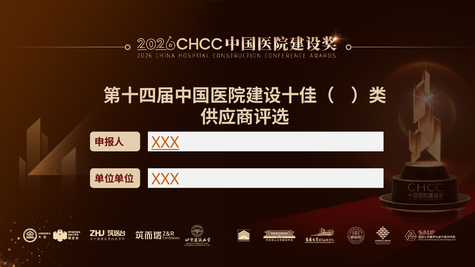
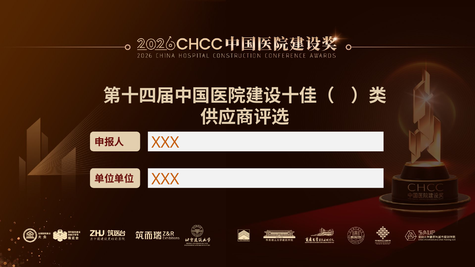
XXX underline: present -> none (165, 143)
